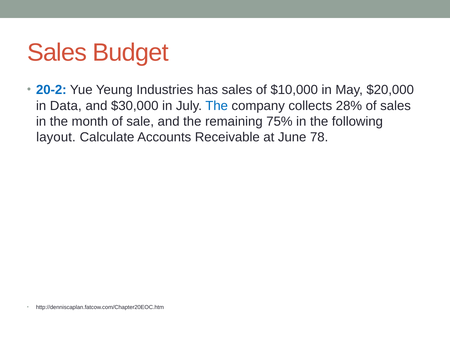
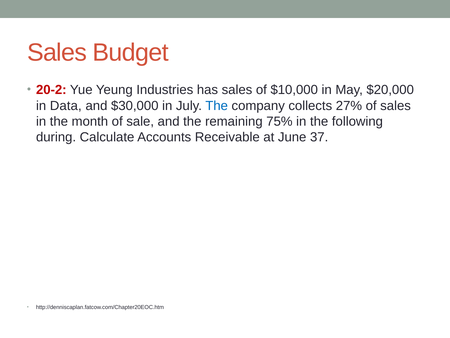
20-2 colour: blue -> red (51, 90)
28%: 28% -> 27% (349, 106)
layout: layout -> during (56, 137)
78: 78 -> 37 (319, 137)
